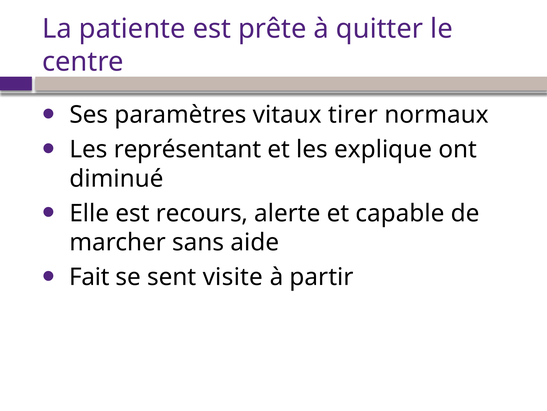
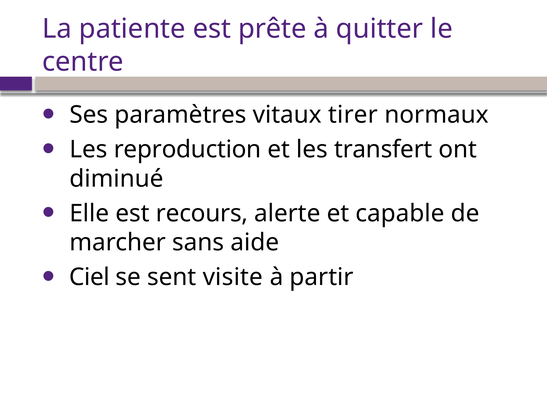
représentant: représentant -> reproduction (188, 149)
explique: explique -> transfert (383, 149)
Fait: Fait -> Ciel (89, 277)
